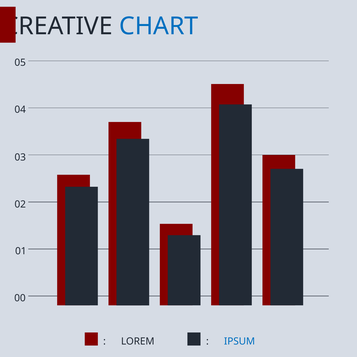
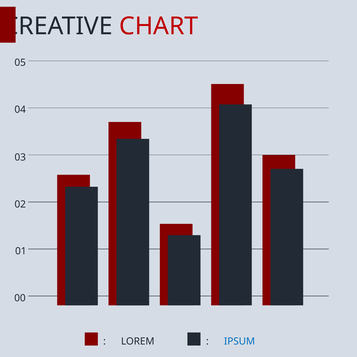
CHART colour: blue -> red (159, 26)
